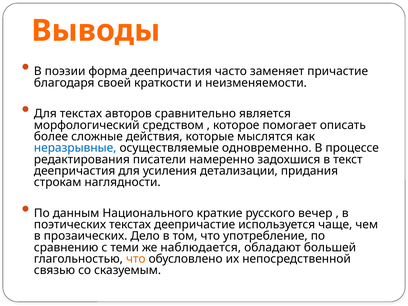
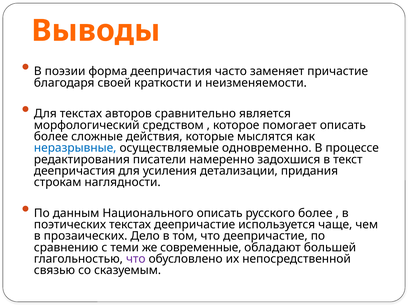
Национального краткие: краткие -> описать (220, 213)
русского вечер: вечер -> более (315, 213)
что употребление: употребление -> деепричастие (265, 236)
наблюдается: наблюдается -> современные (201, 247)
что colour: orange -> purple (136, 259)
